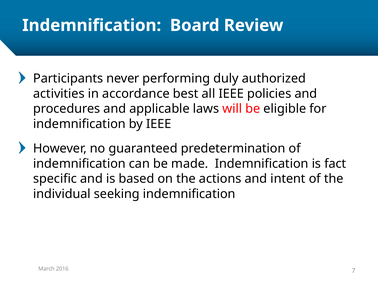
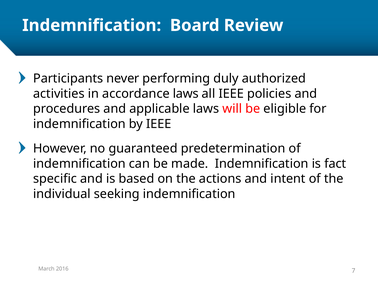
accordance best: best -> laws (186, 93)
